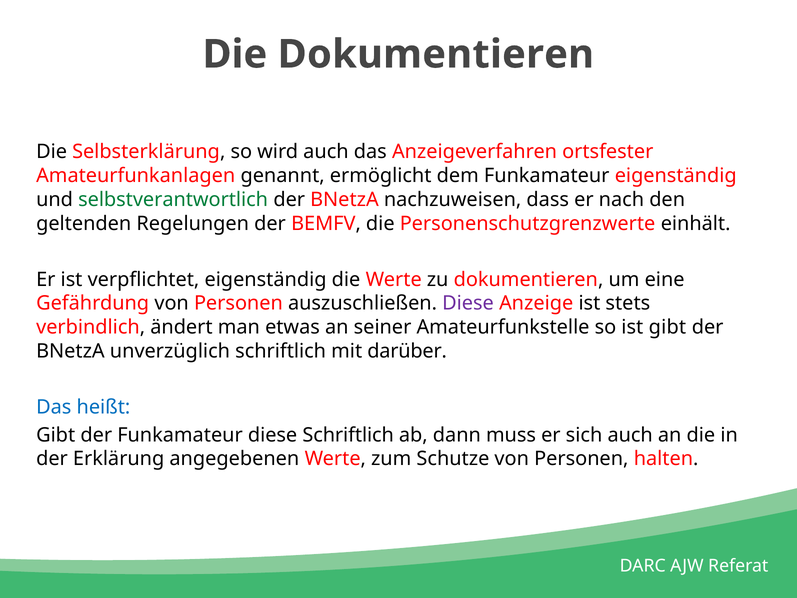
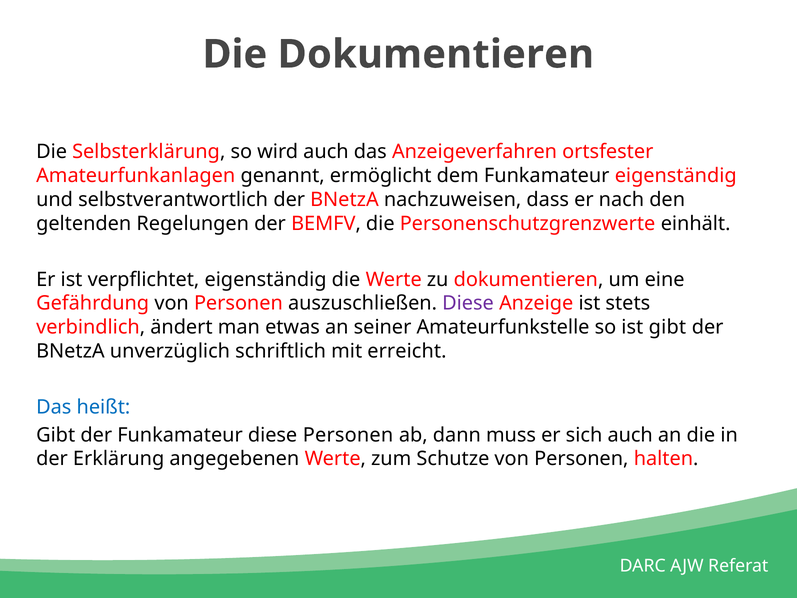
selbstverantwortlich colour: green -> black (173, 200)
darüber: darüber -> erreicht (407, 351)
diese Schriftlich: Schriftlich -> Personen (348, 435)
